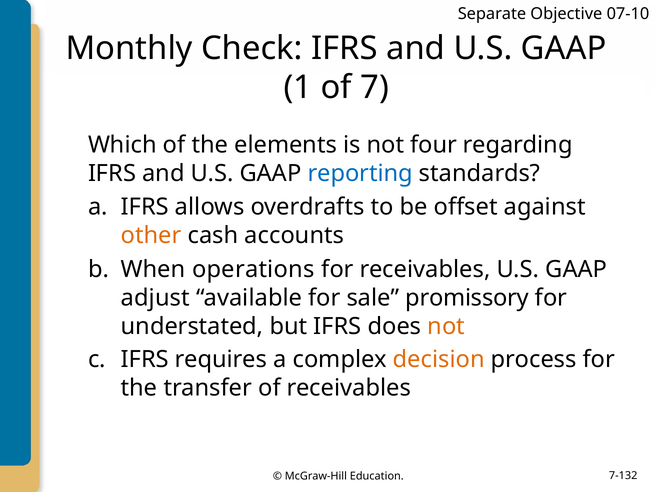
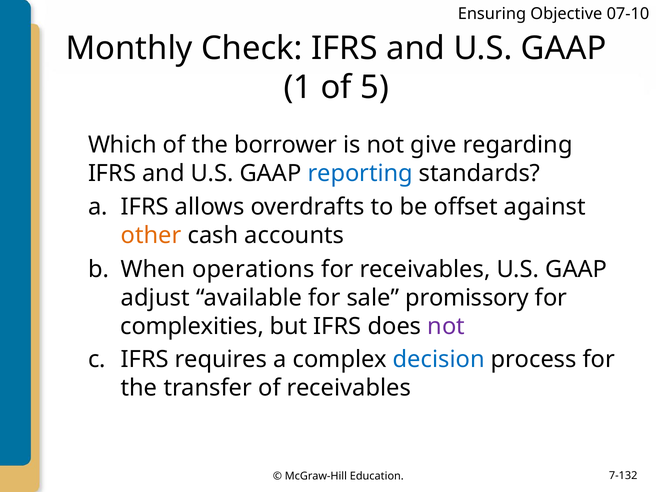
Separate: Separate -> Ensuring (492, 14)
7: 7 -> 5 (375, 88)
elements: elements -> borrower (286, 145)
four: four -> give (434, 145)
understated: understated -> complexities (192, 326)
not colour: orange -> purple (446, 326)
decision colour: orange -> blue (439, 359)
